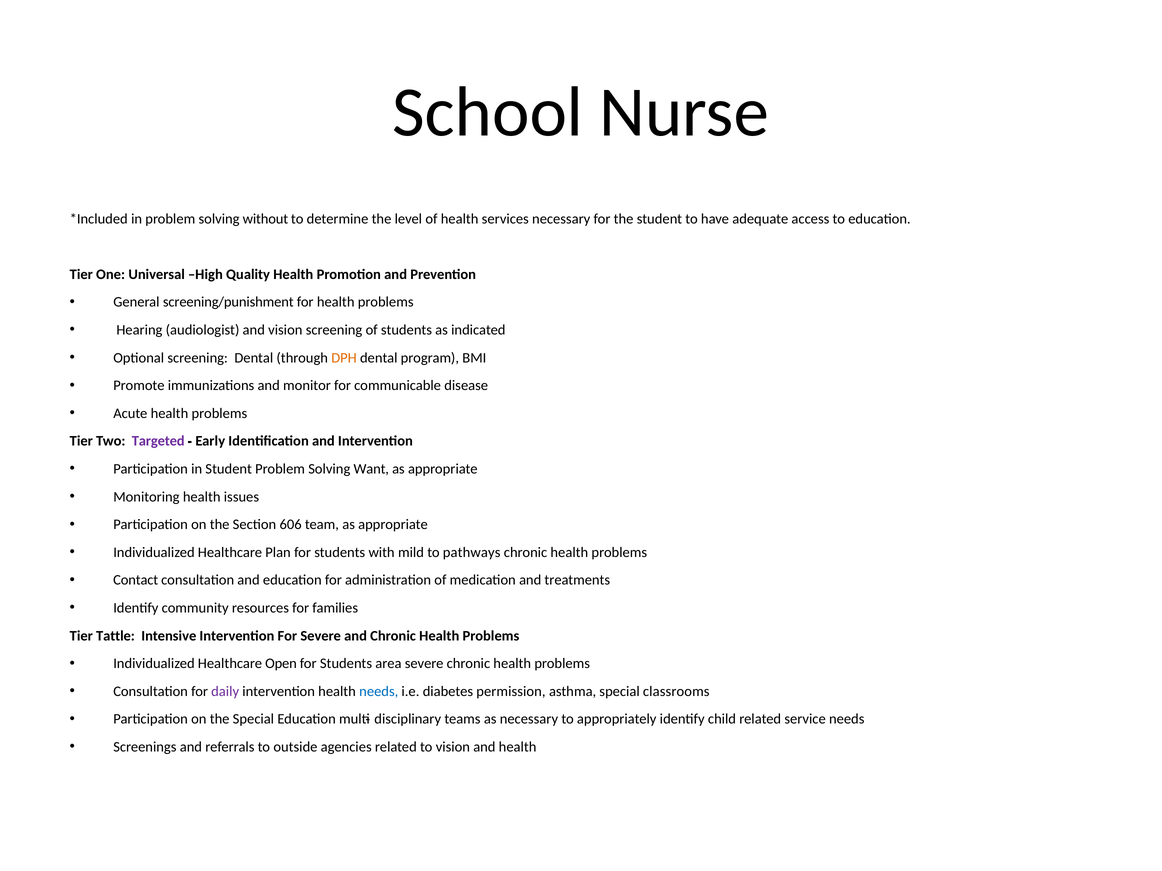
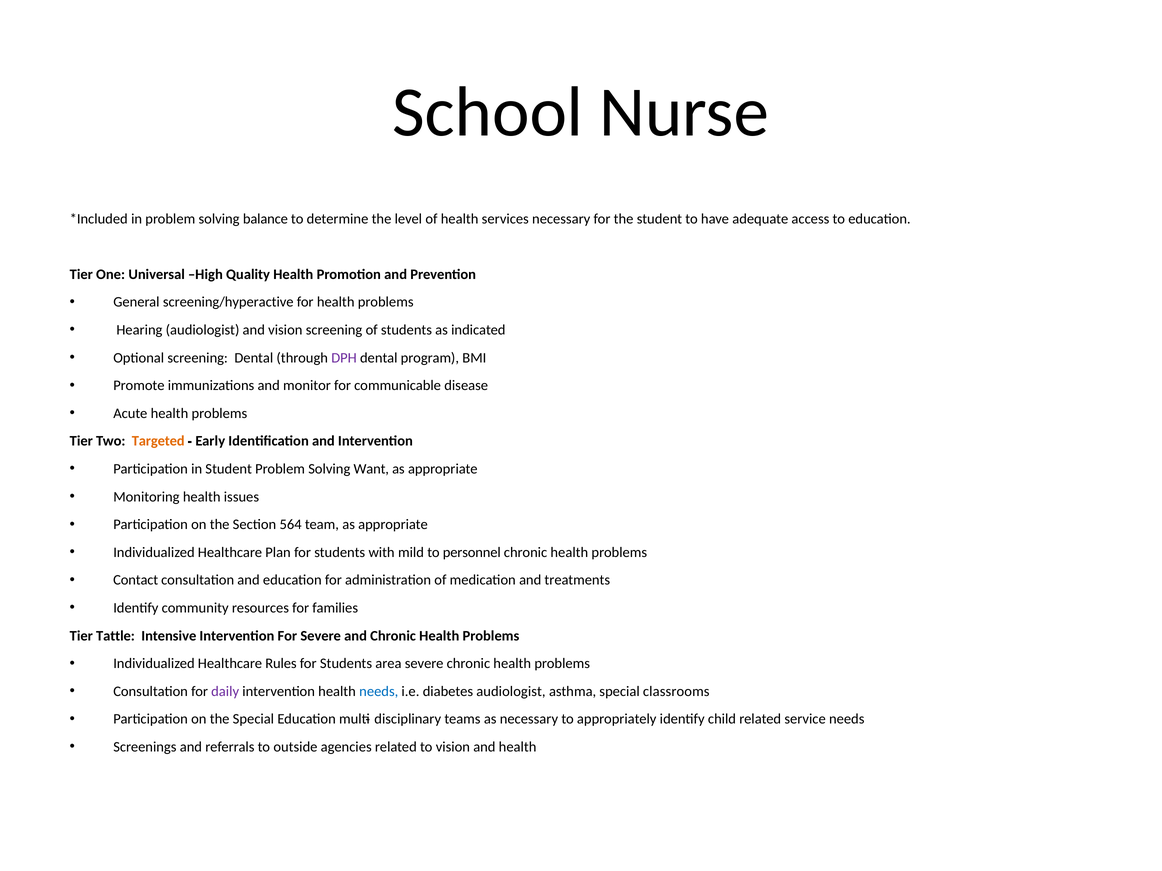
without: without -> balance (265, 219)
screening/punishment: screening/punishment -> screening/hyperactive (228, 302)
DPH colour: orange -> purple (344, 358)
Targeted colour: purple -> orange (158, 441)
606: 606 -> 564 (291, 525)
pathways: pathways -> personnel (472, 553)
Open: Open -> Rules (281, 664)
diabetes permission: permission -> audiologist (511, 692)
